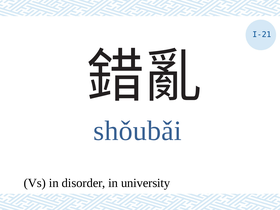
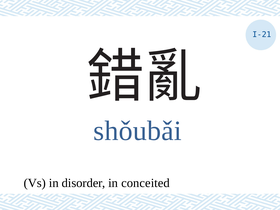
university: university -> conceited (146, 183)
